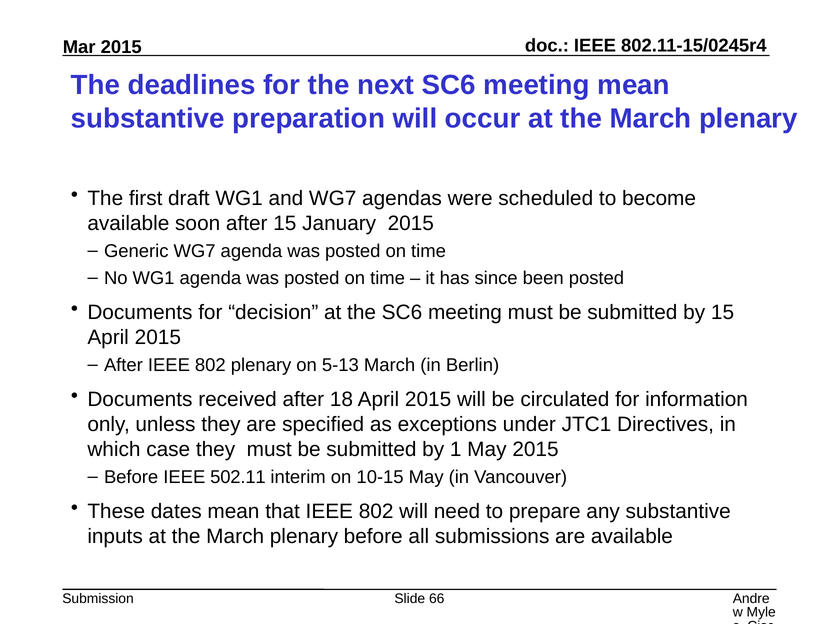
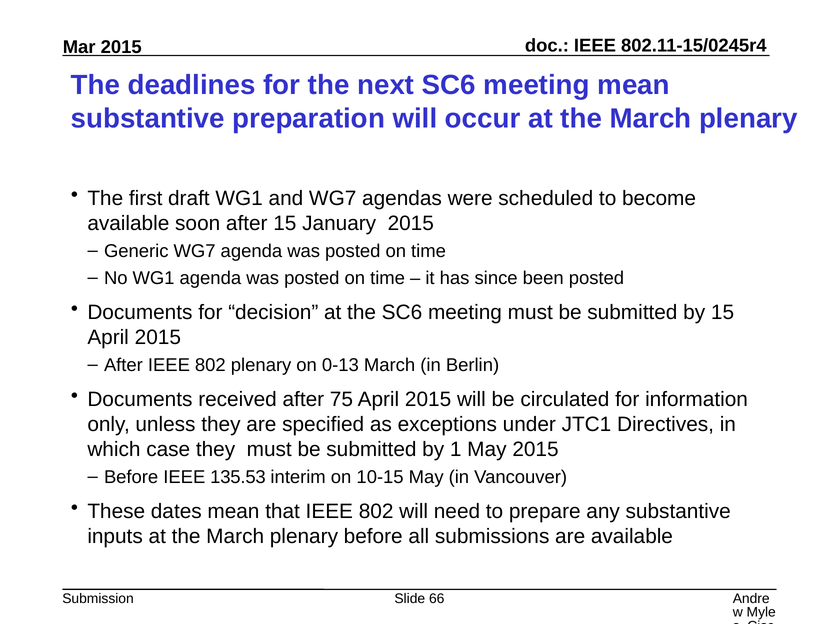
5-13: 5-13 -> 0-13 (340, 365)
18: 18 -> 75 (341, 399)
502.11: 502.11 -> 135.53 (238, 477)
